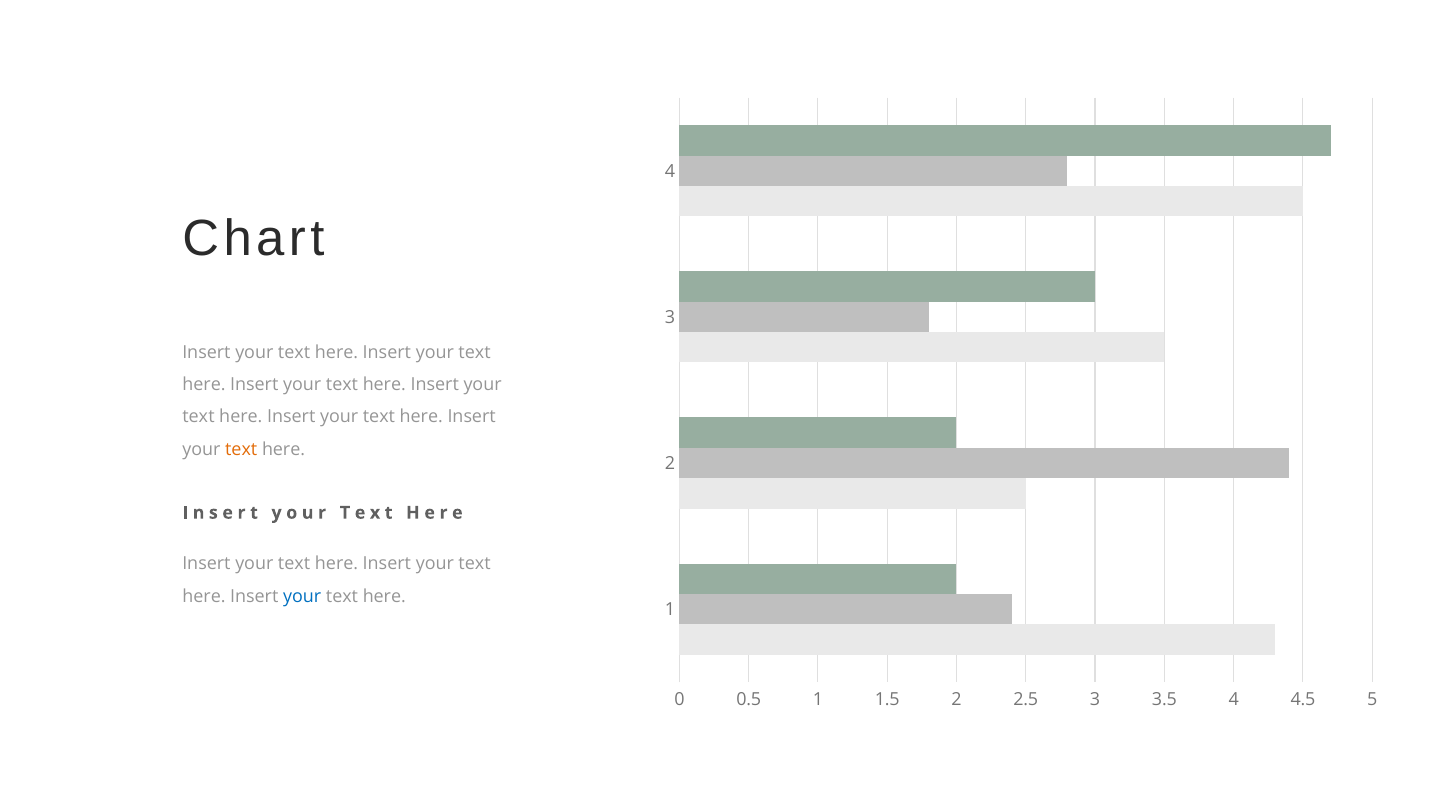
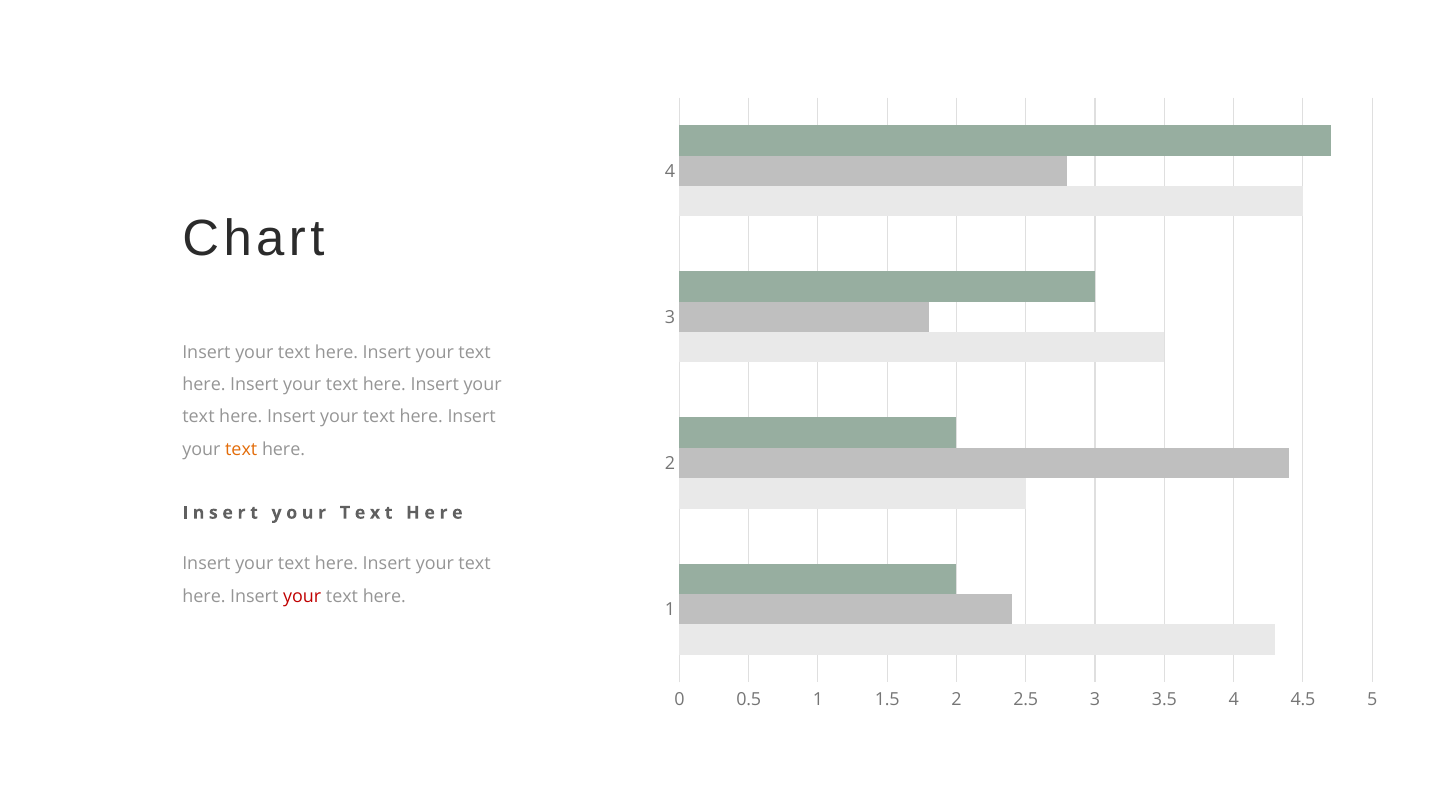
your colour: blue -> red (302, 596)
